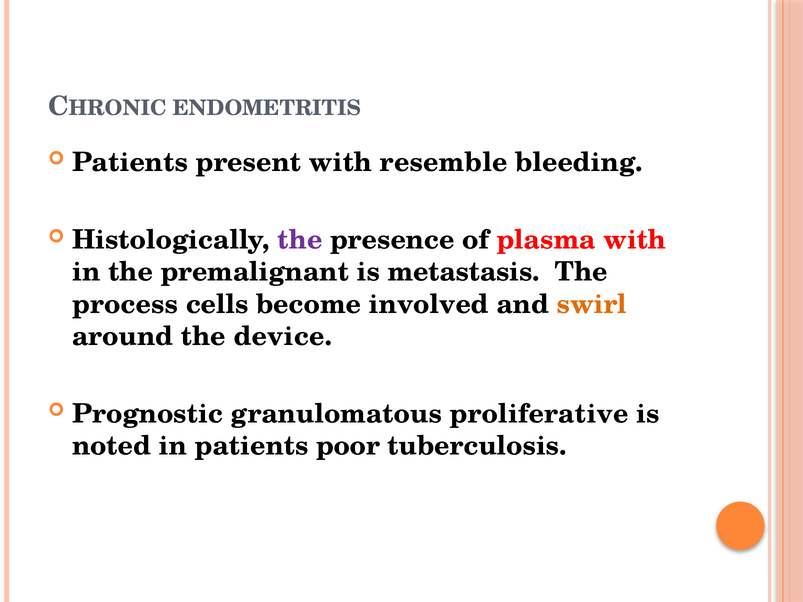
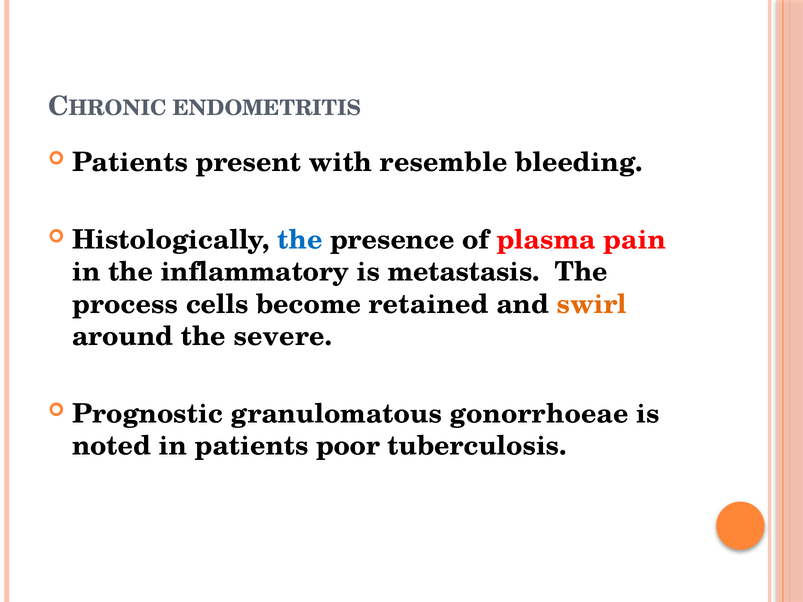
the colour: purple -> blue (300, 240)
plasma with: with -> pain (635, 240)
premalignant: premalignant -> inflammatory (255, 272)
involved: involved -> retained (429, 304)
device: device -> severe (283, 336)
proliferative: proliferative -> gonorrhoeae (539, 414)
